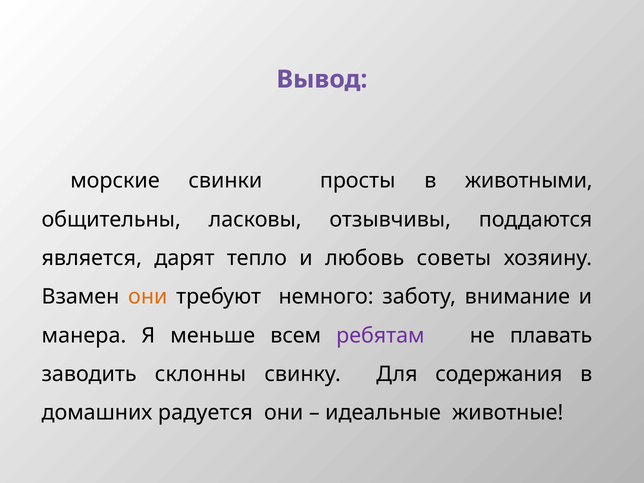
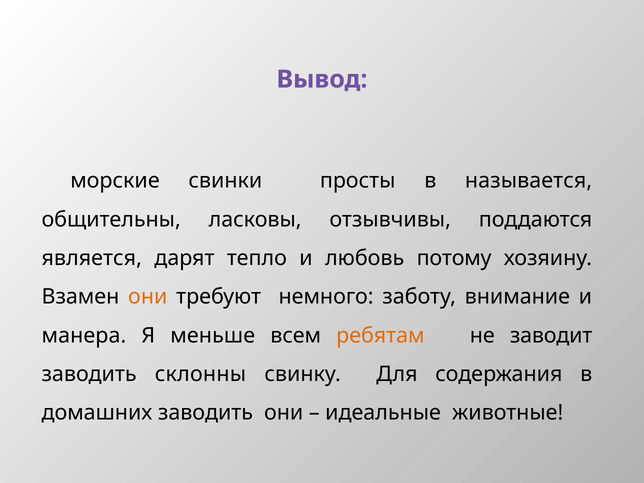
животными: животными -> называется (529, 181)
советы: советы -> потому (454, 258)
ребятам colour: purple -> orange (380, 335)
плавать: плавать -> заводит (551, 335)
домашних радуется: радуется -> заводить (205, 413)
